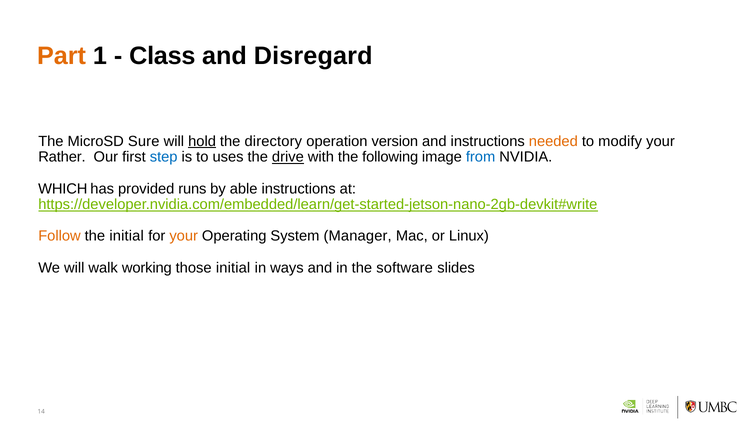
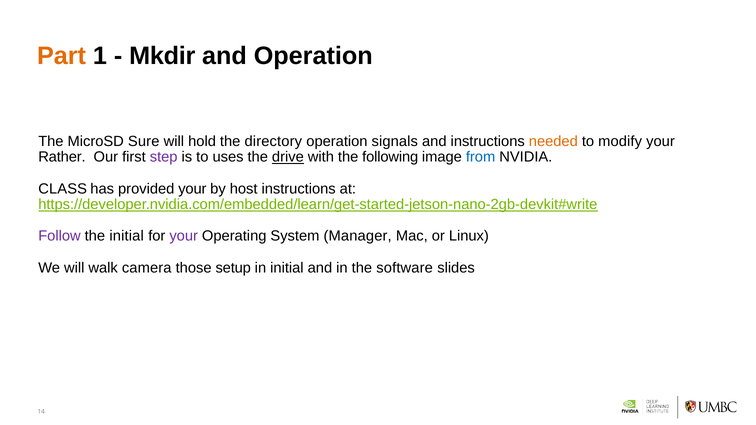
Class: Class -> Mkdir (162, 56)
and Disregard: Disregard -> Operation (313, 56)
hold underline: present -> none (202, 141)
version: version -> signals (395, 141)
step colour: blue -> purple (164, 157)
WHICH: WHICH -> CLASS (63, 189)
provided runs: runs -> your (192, 189)
able: able -> host (244, 189)
Follow colour: orange -> purple (59, 236)
your colour: orange -> purple (184, 236)
working: working -> camera (147, 268)
those initial: initial -> setup (233, 268)
in ways: ways -> initial (287, 268)
